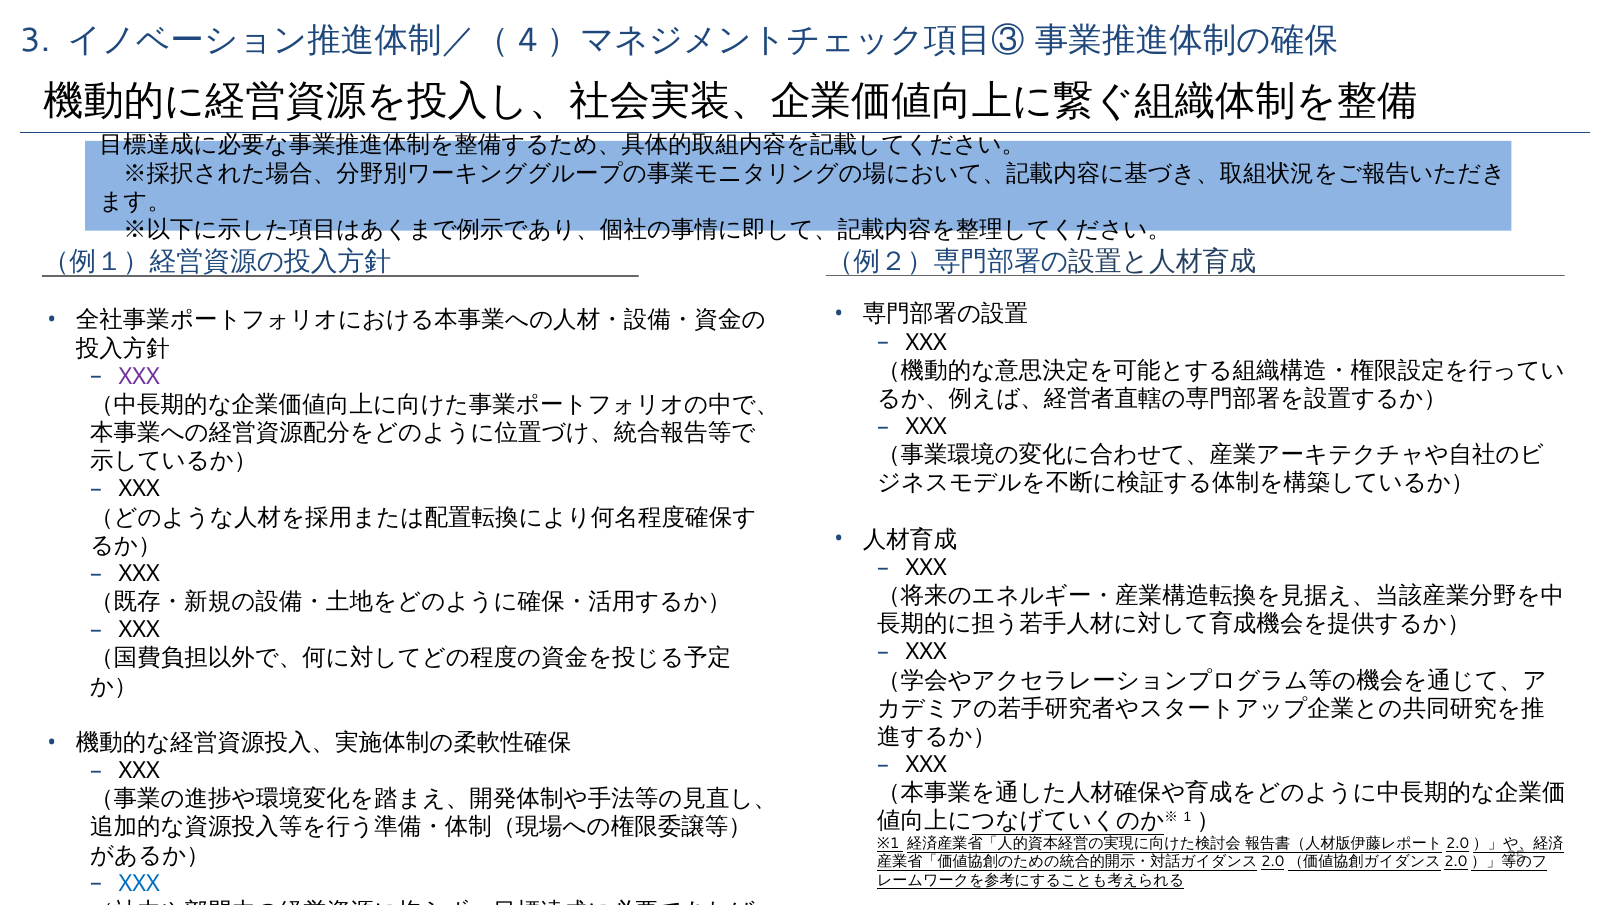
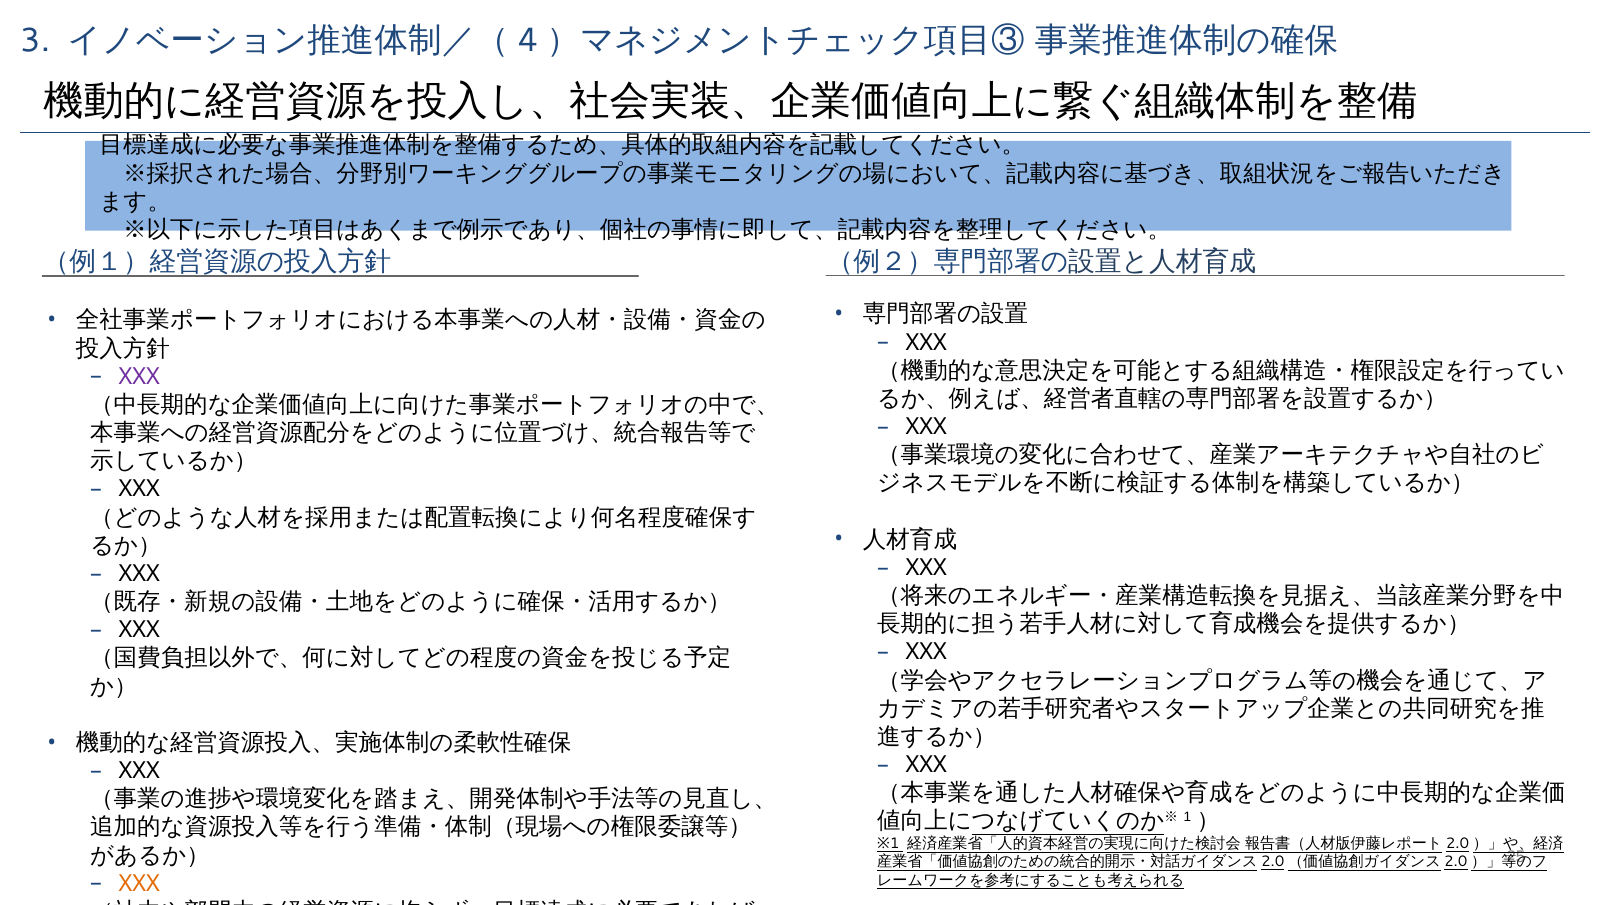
XXX colour: blue -> orange (139, 884)
